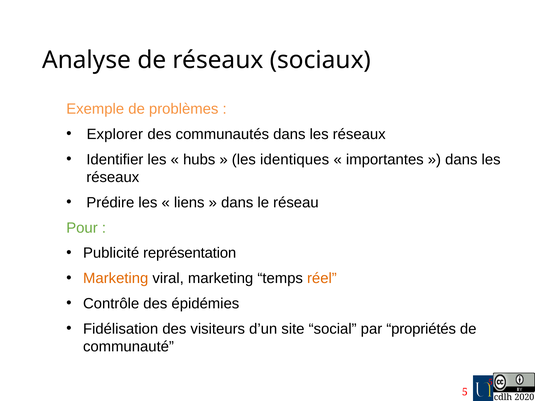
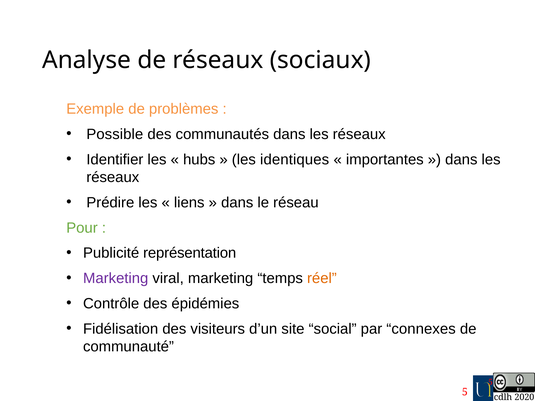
Explorer: Explorer -> Possible (115, 134)
Marketing colour: orange -> purple (116, 278)
propriétés: propriétés -> connexes (421, 329)
